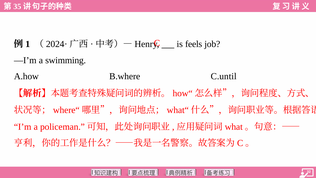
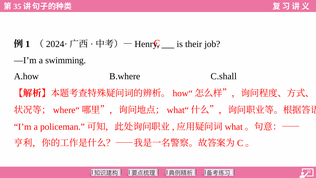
feels: feels -> their (194, 44)
C.until: C.until -> C.shall (224, 76)
